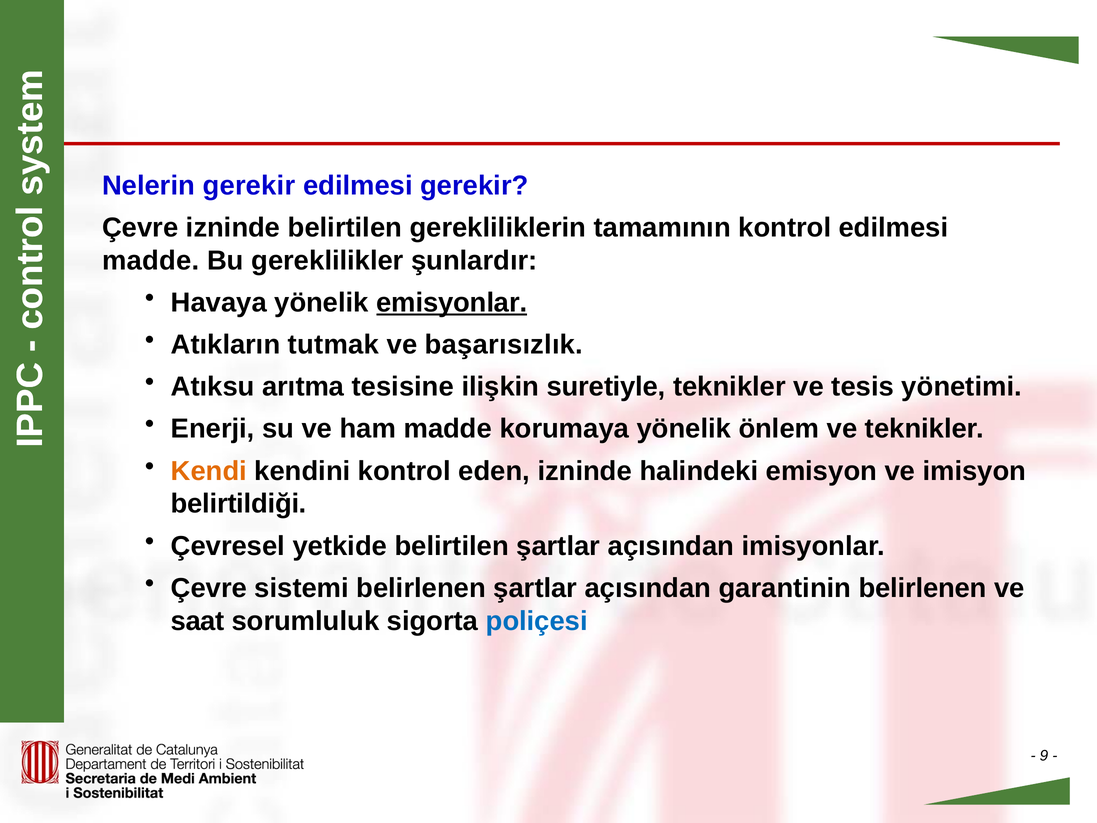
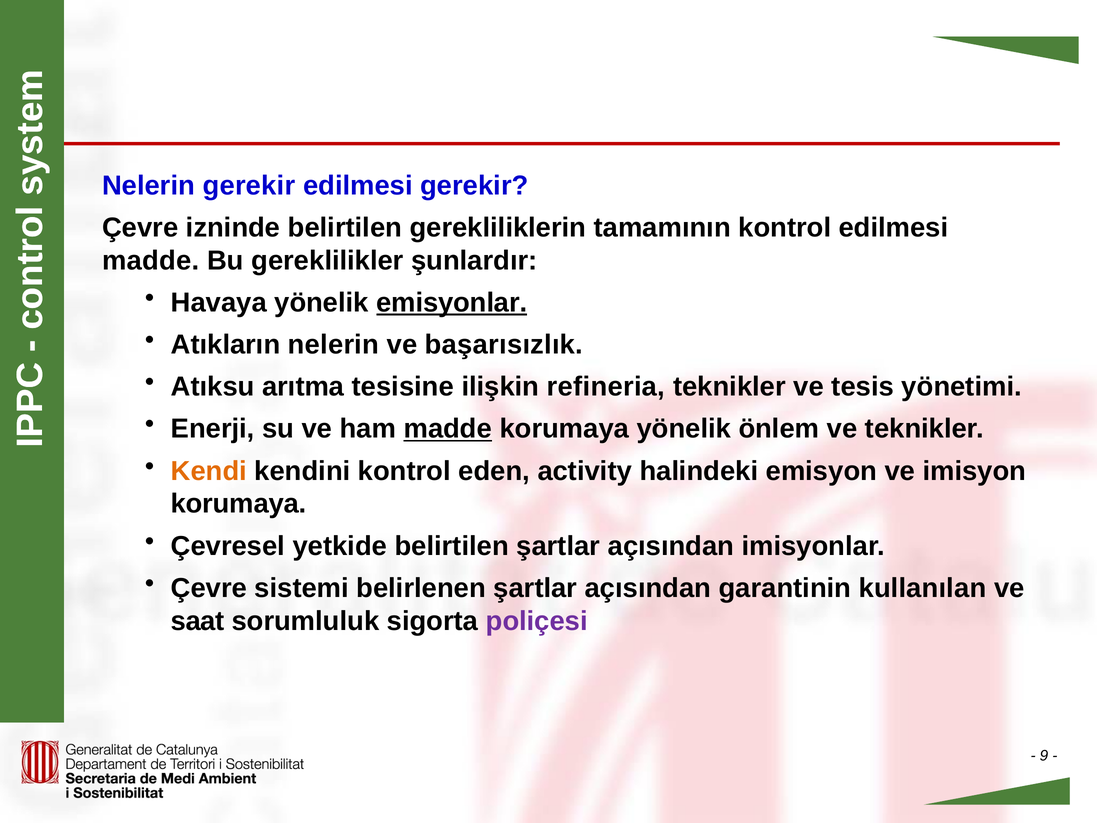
Atıkların tutmak: tutmak -> nelerin (333, 345)
suretiyle: suretiyle -> refineria (606, 387)
madde underline: none -> present (448, 429)
eden izninde: izninde -> activity (585, 471)
belirtildiği: belirtildiği -> korumaya (239, 504)
garantinin belirlenen: belirlenen -> kullanılan (923, 588)
poliçesi colour: blue -> purple (537, 621)
